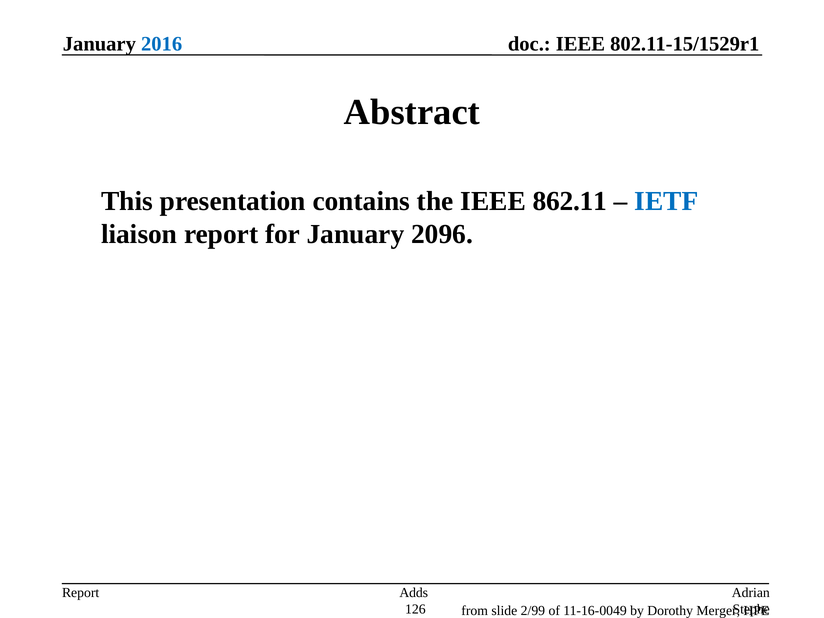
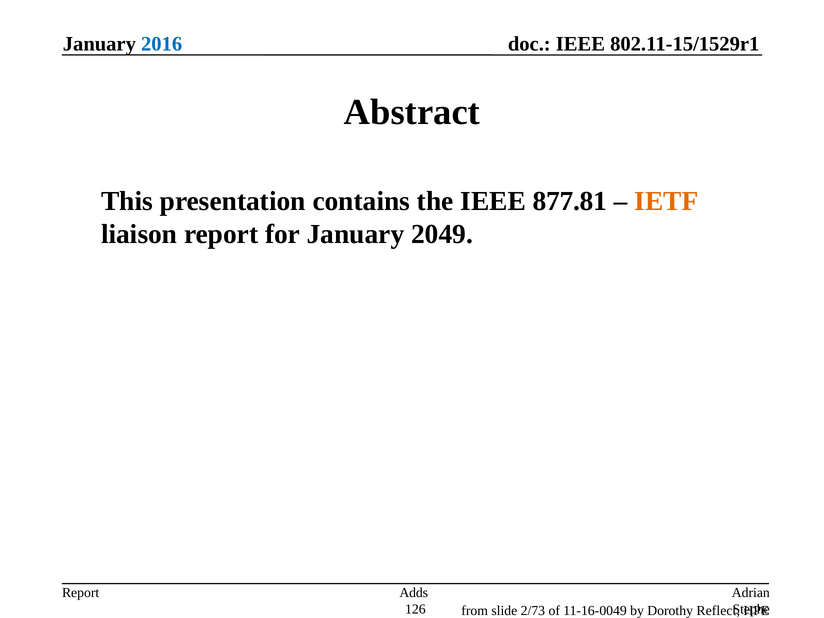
862.11: 862.11 -> 877.81 (570, 201)
IETF colour: blue -> orange (666, 201)
2096: 2096 -> 2049 (442, 234)
2/99: 2/99 -> 2/73 (533, 611)
Merger: Merger -> Reflect (718, 611)
